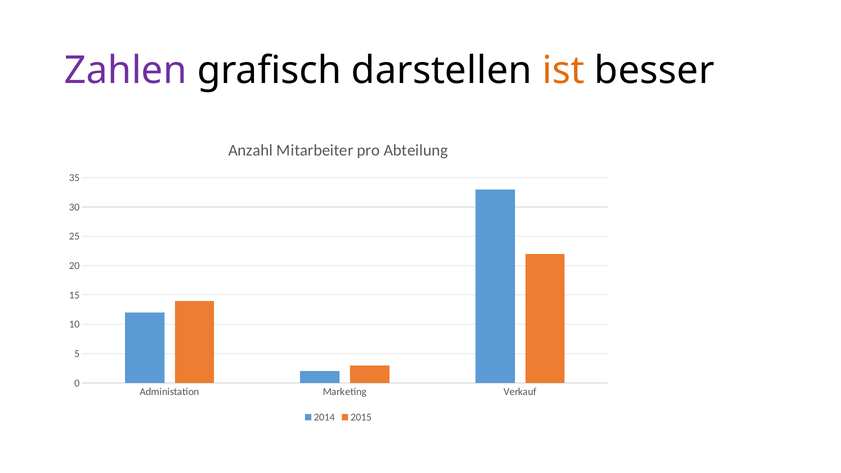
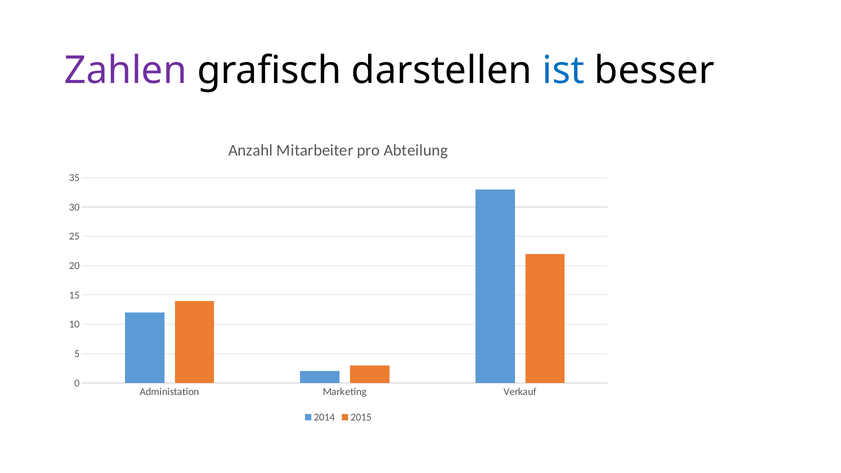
ist colour: orange -> blue (563, 71)
